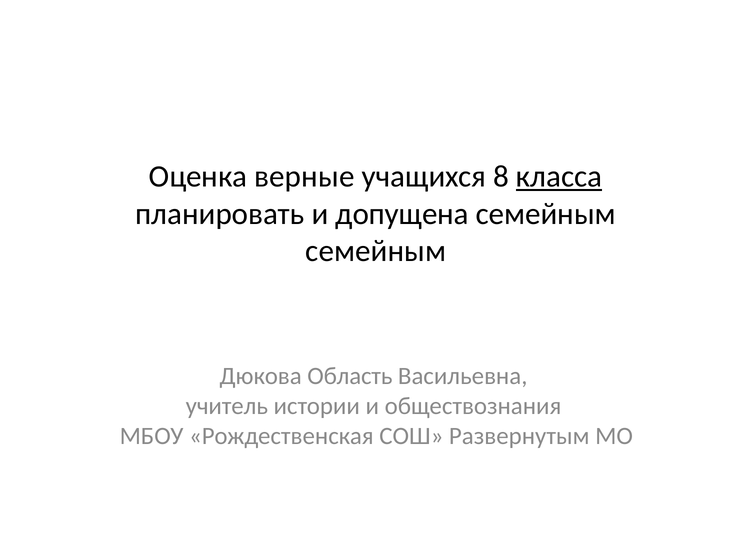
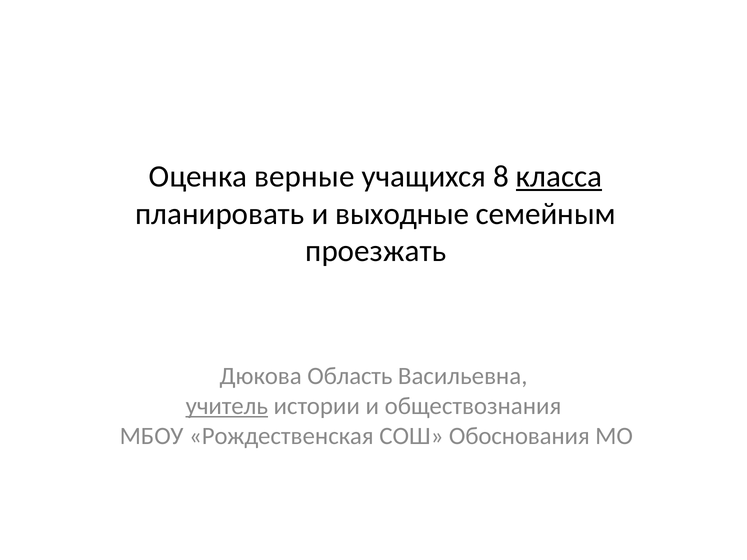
допущена: допущена -> выходные (402, 214)
семейным: семейным -> проезжать (376, 251)
учитель underline: none -> present (227, 406)
Развернутым: Развернутым -> Обоснования (519, 436)
